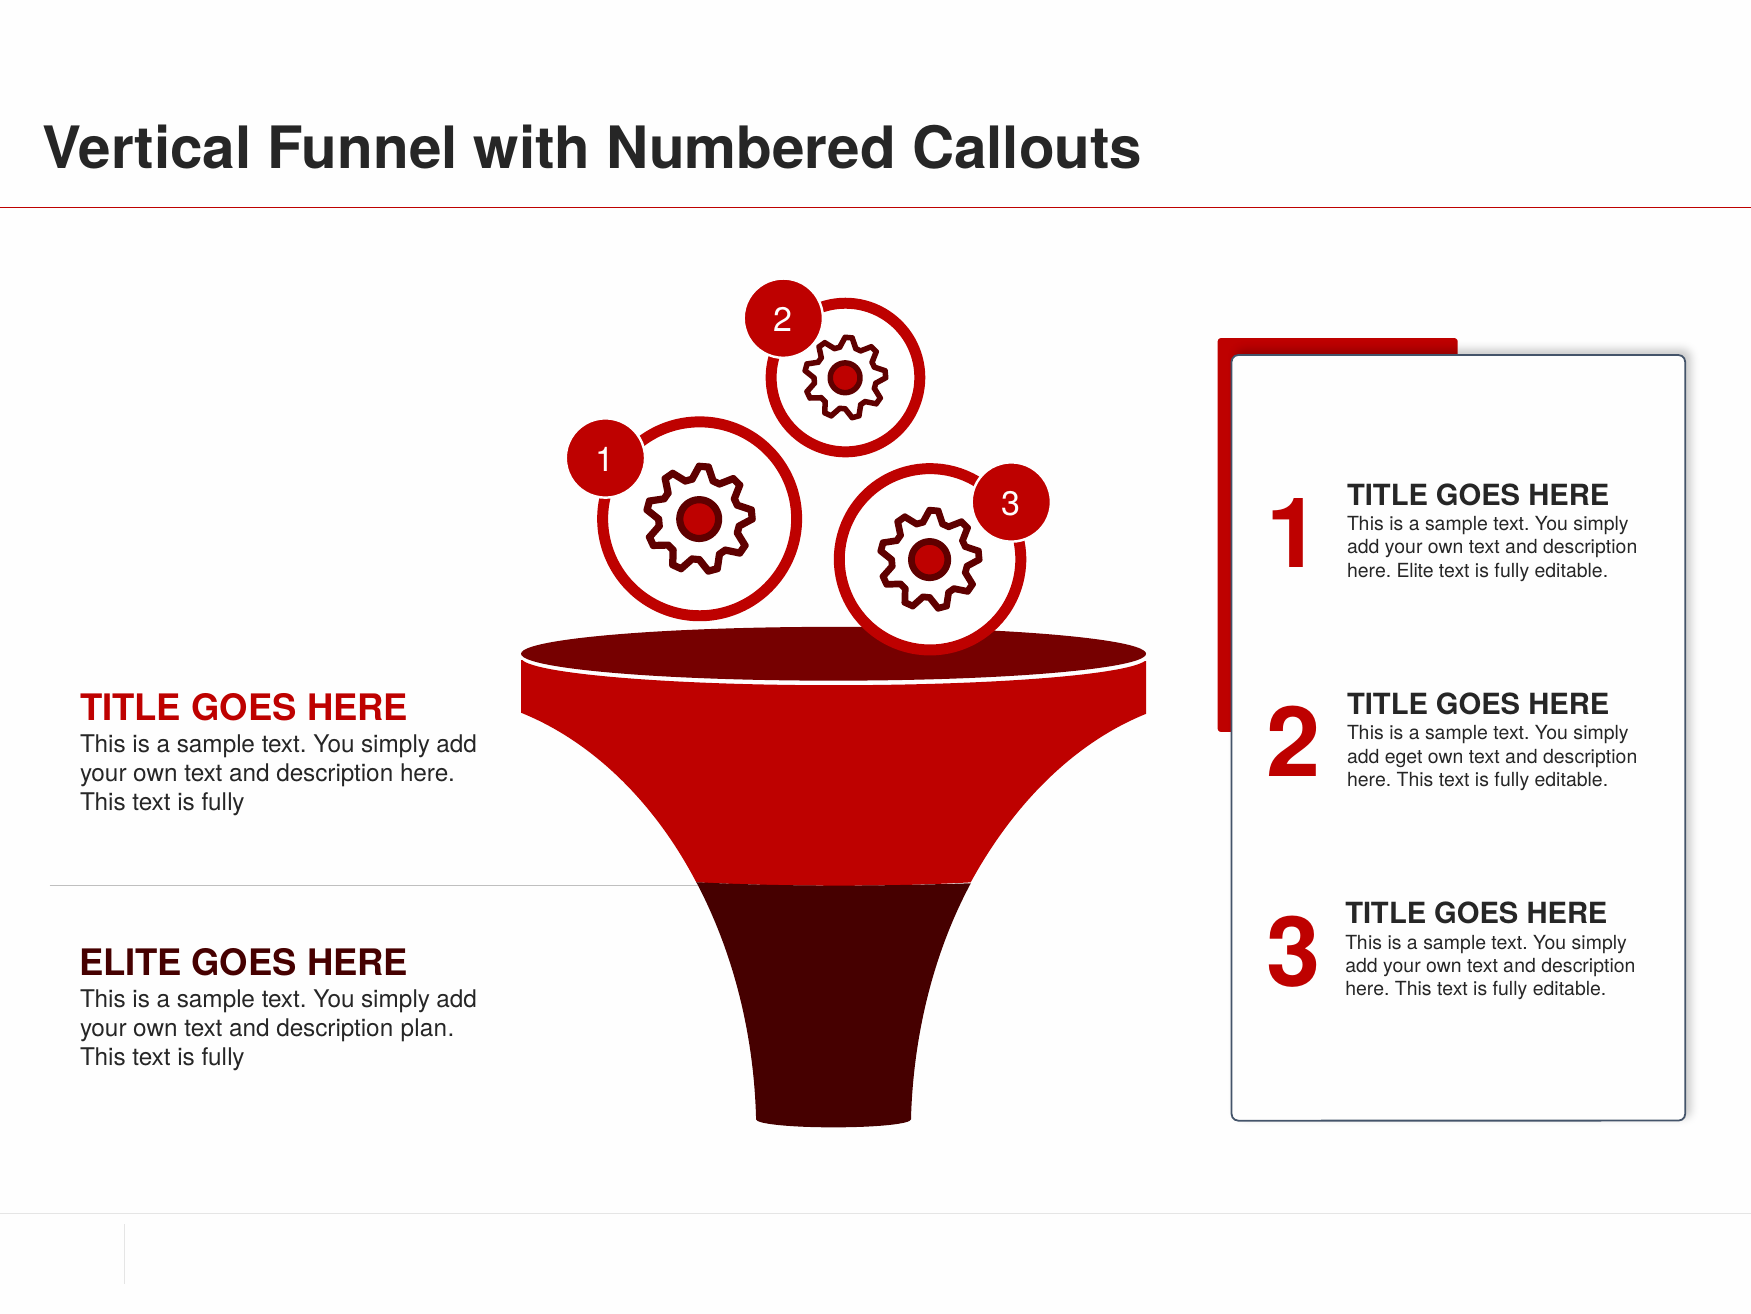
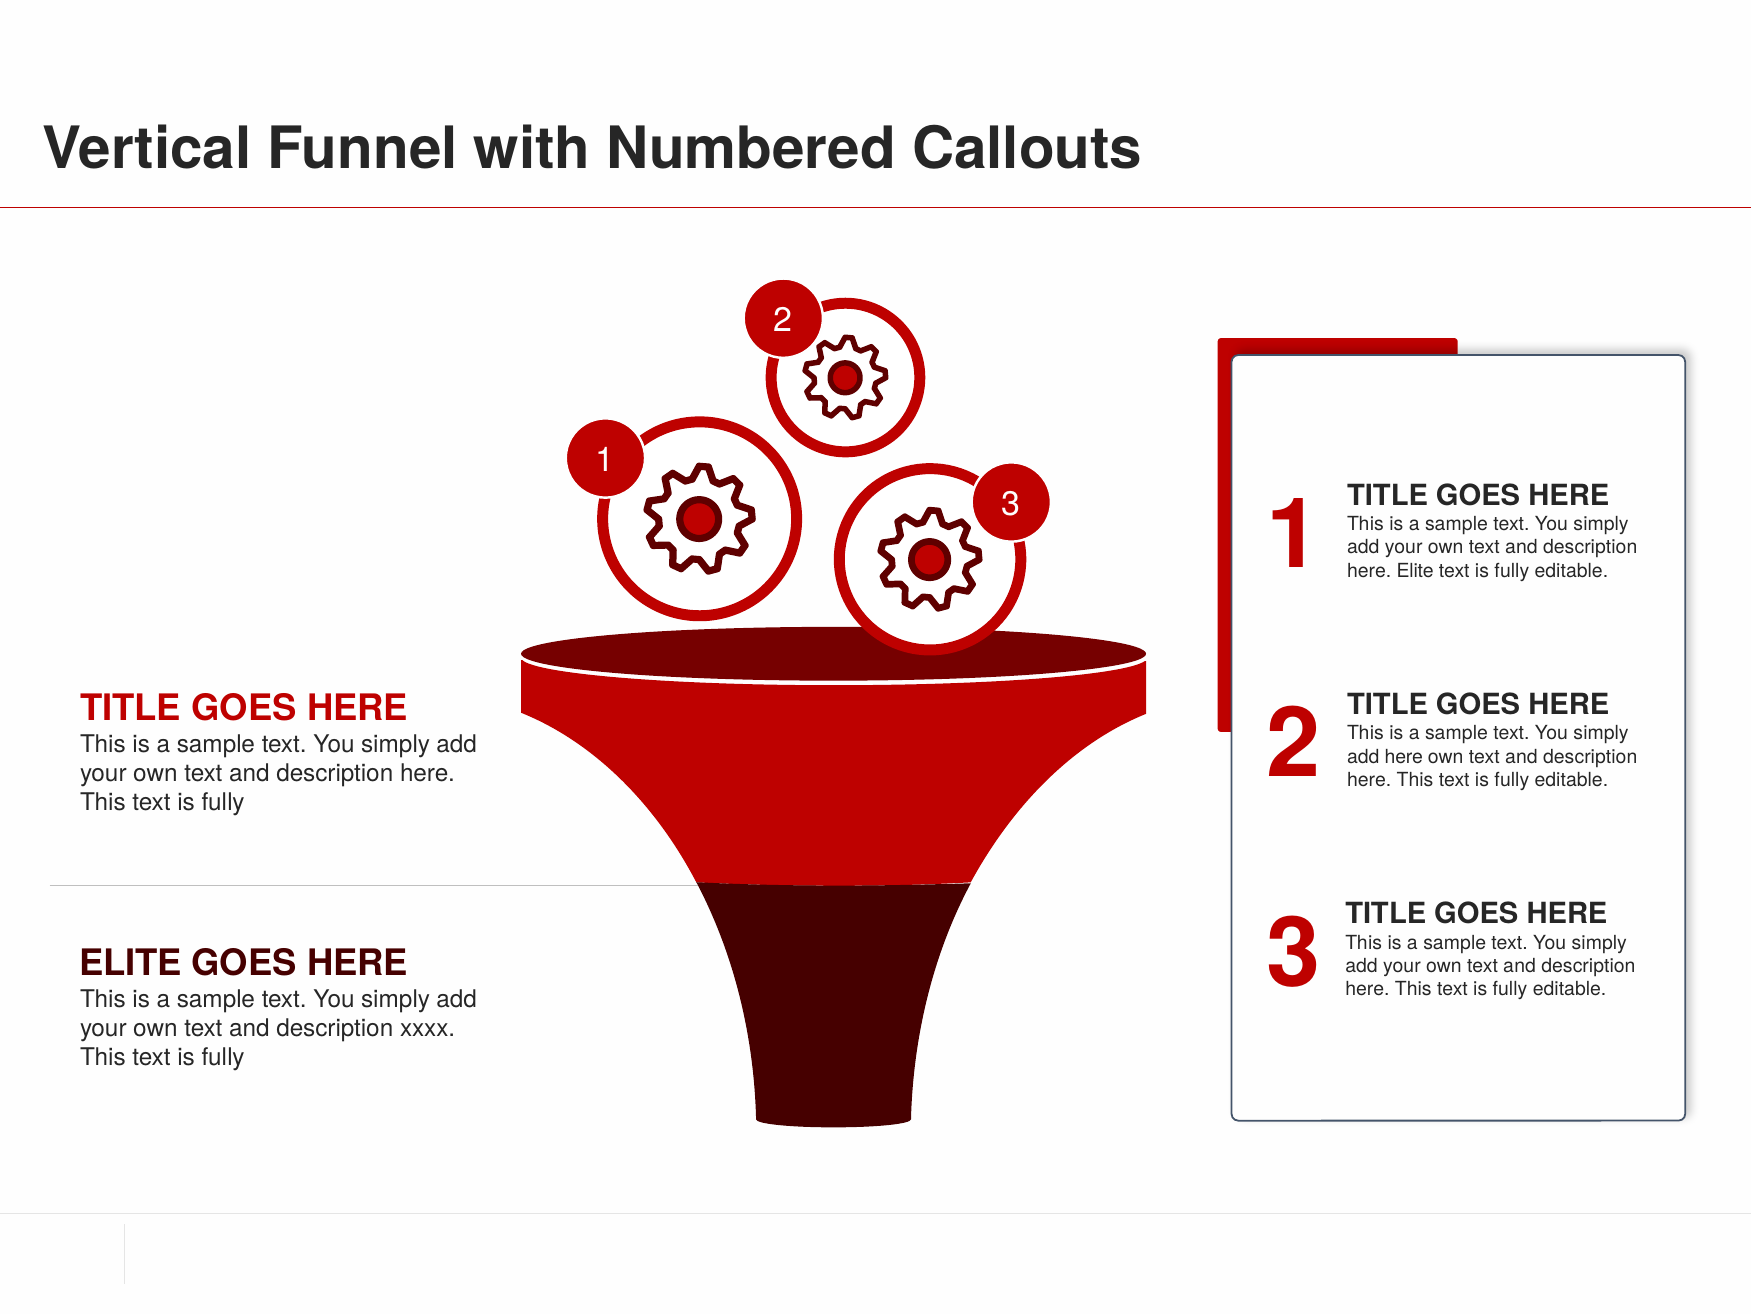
add eget: eget -> here (1404, 756)
plan: plan -> xxxx (428, 1028)
